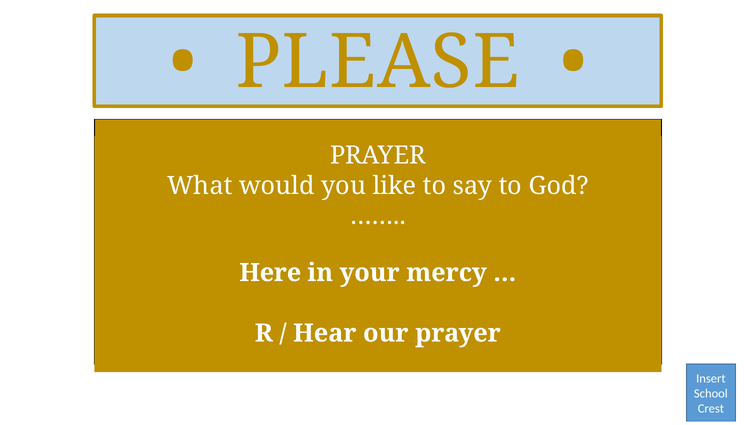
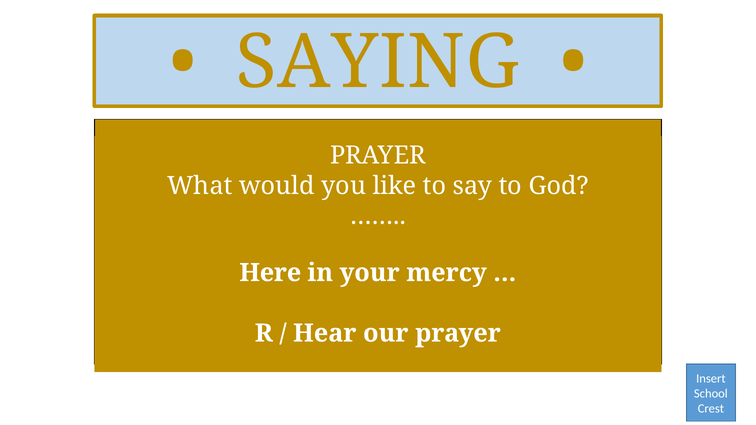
PLEASE: PLEASE -> SAYING (378, 62)
